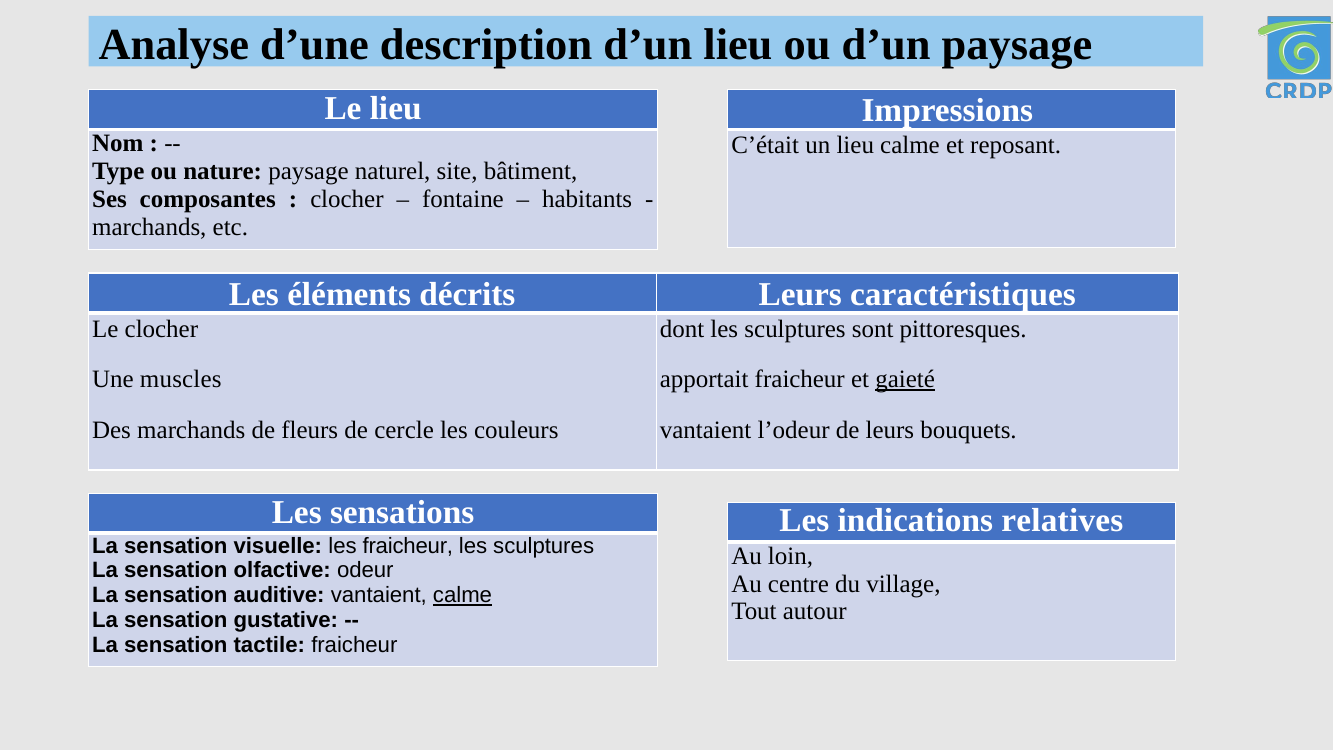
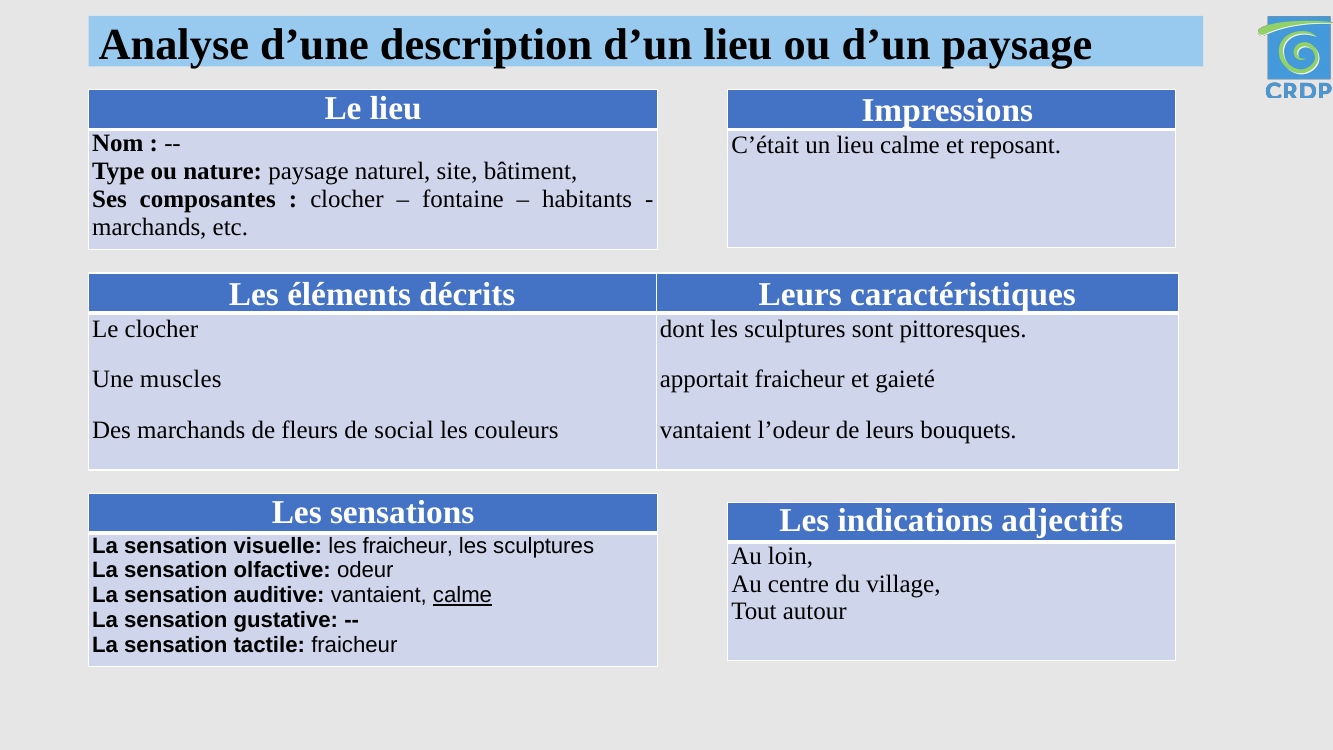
gaieté underline: present -> none (905, 379)
cercle: cercle -> social (404, 430)
relatives: relatives -> adjectifs (1062, 521)
